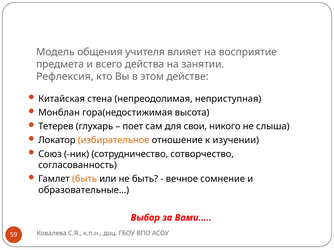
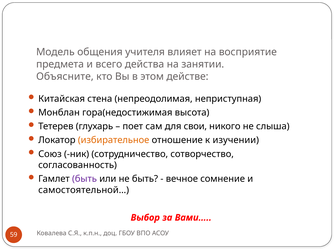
Рефлексия: Рефлексия -> Объясните (65, 77)
быть colour: orange -> purple (85, 179)
образовательные…: образовательные… -> самостоятельной… (84, 190)
